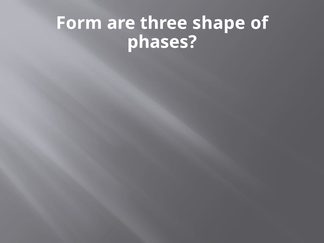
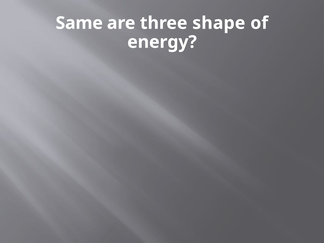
Form: Form -> Same (79, 23)
phases: phases -> energy (162, 42)
